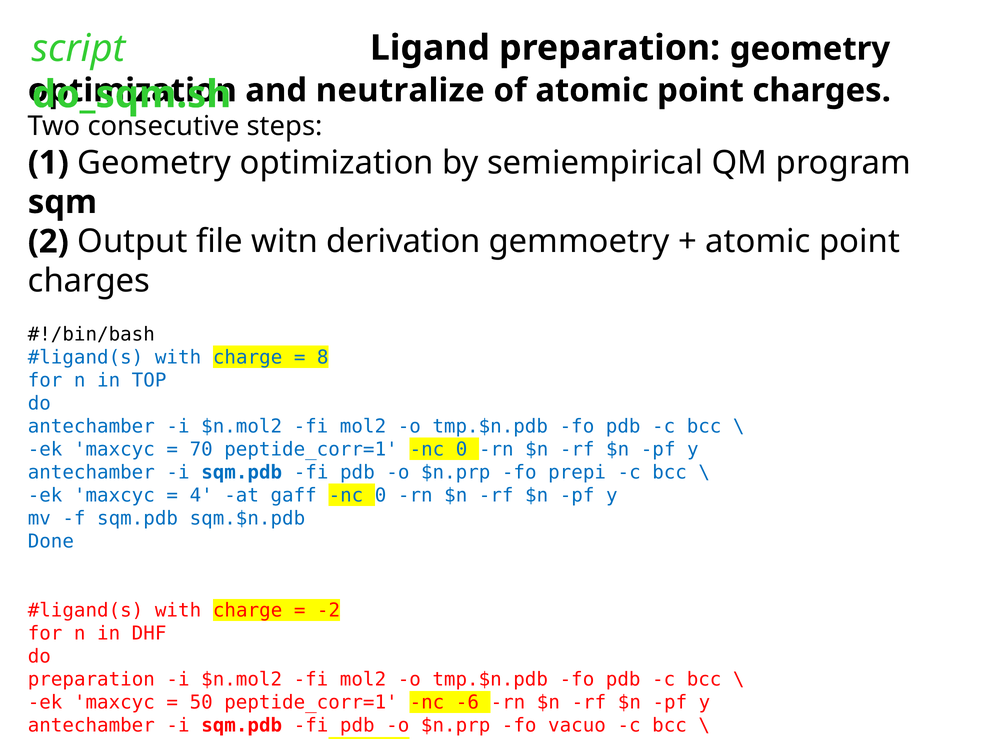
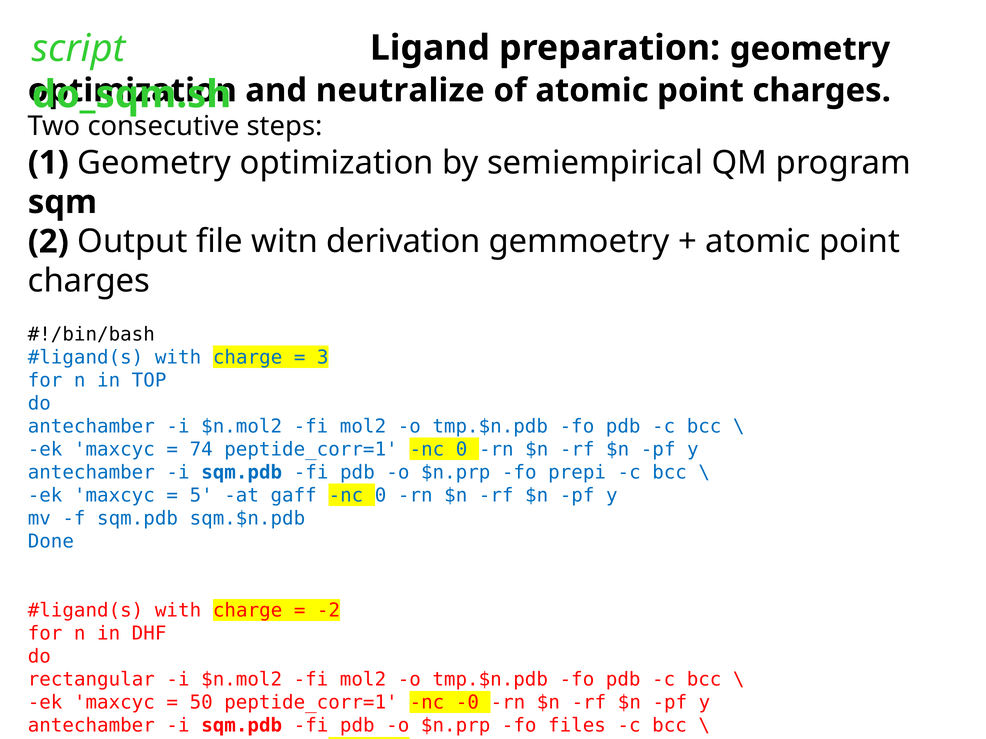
8: 8 -> 3 (323, 357)
70: 70 -> 74 (201, 450)
4: 4 -> 5 (201, 496)
preparation: preparation -> rectangular (91, 680)
-6: -6 -> -0 (467, 703)
vacuo: vacuo -> files (577, 726)
